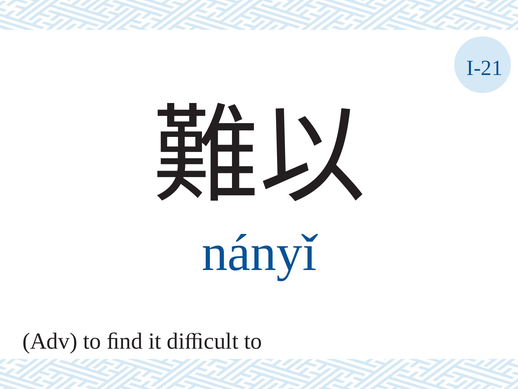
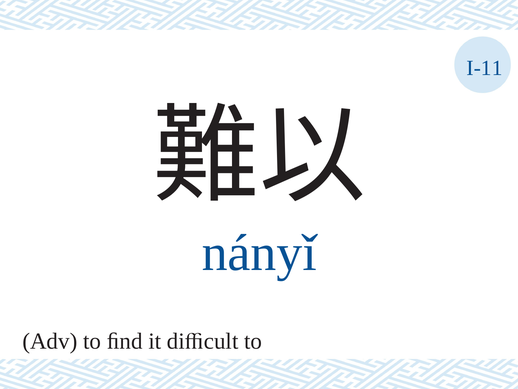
I-21: I-21 -> I-11 (485, 68)
